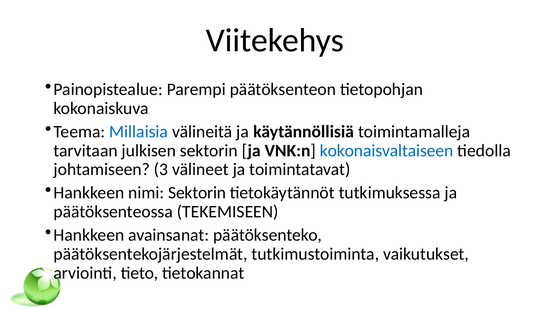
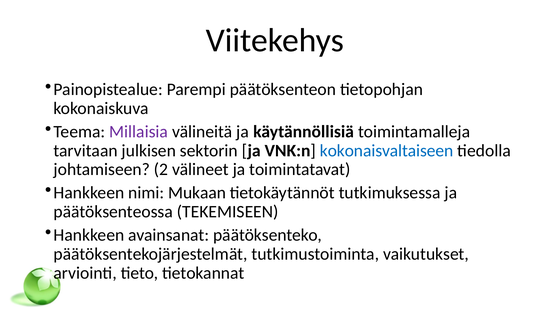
Millaisia colour: blue -> purple (139, 132)
3: 3 -> 2 (161, 170)
nimi Sektorin: Sektorin -> Mukaan (197, 193)
